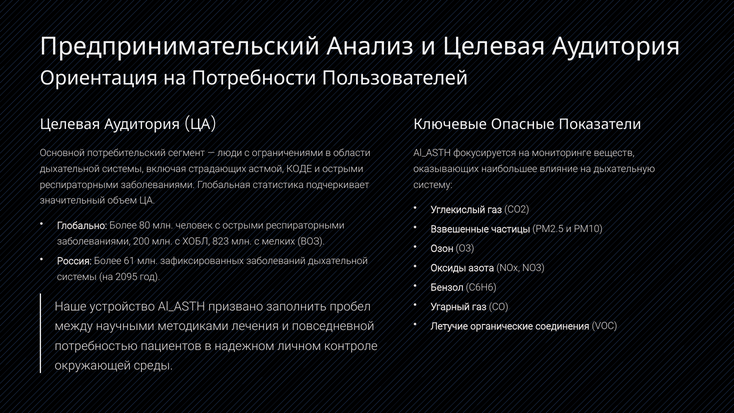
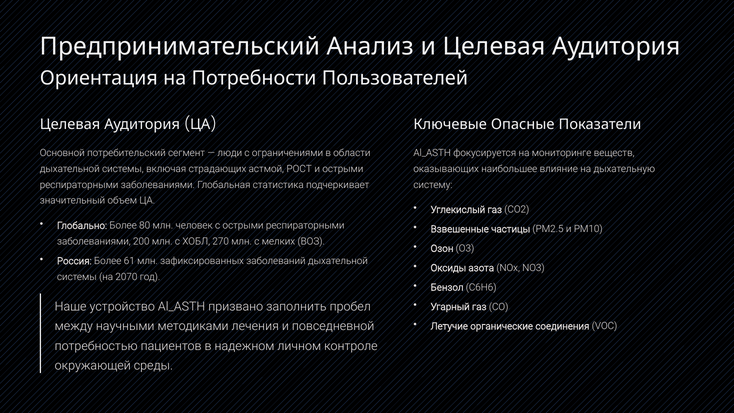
КОДЕ: КОДЕ -> РОСТ (299, 169)
823: 823 -> 270 (221, 242)
2095: 2095 -> 2070 (126, 277)
